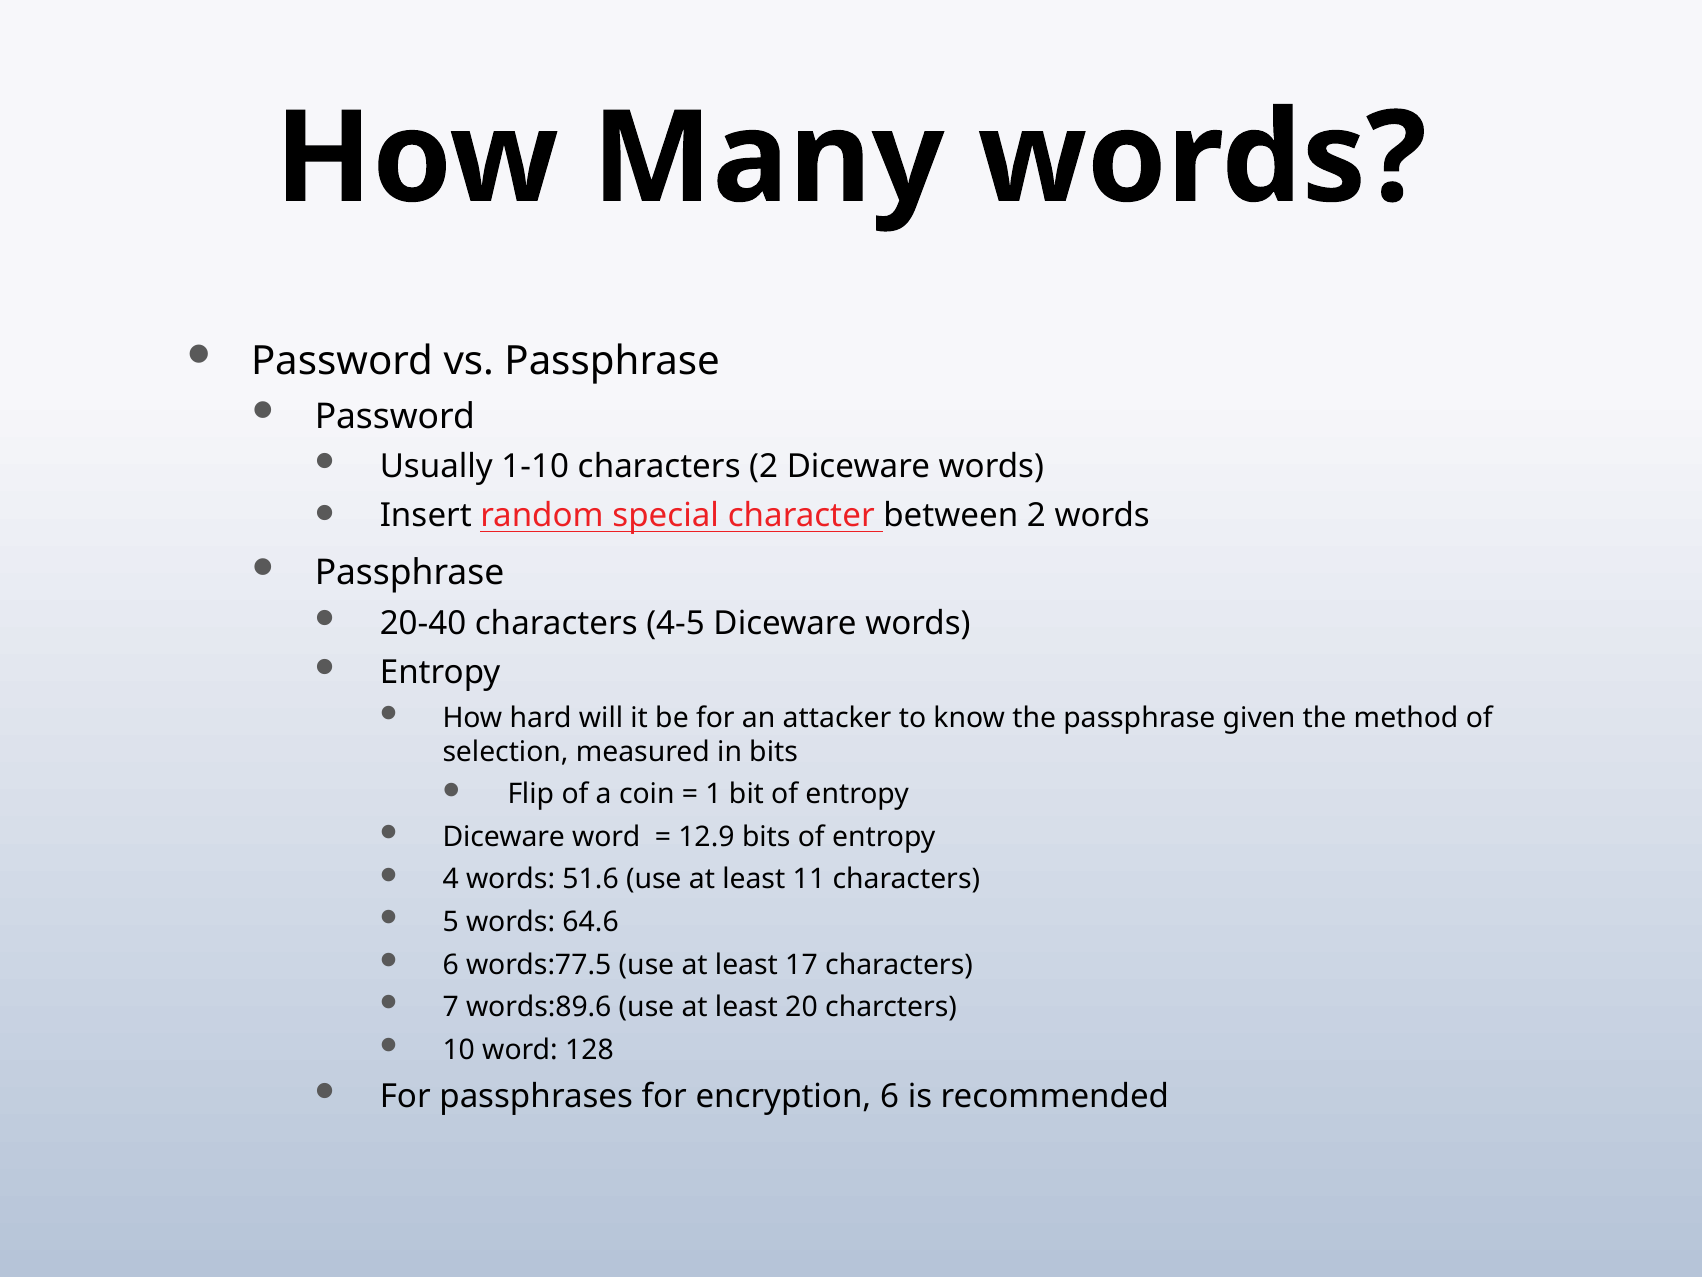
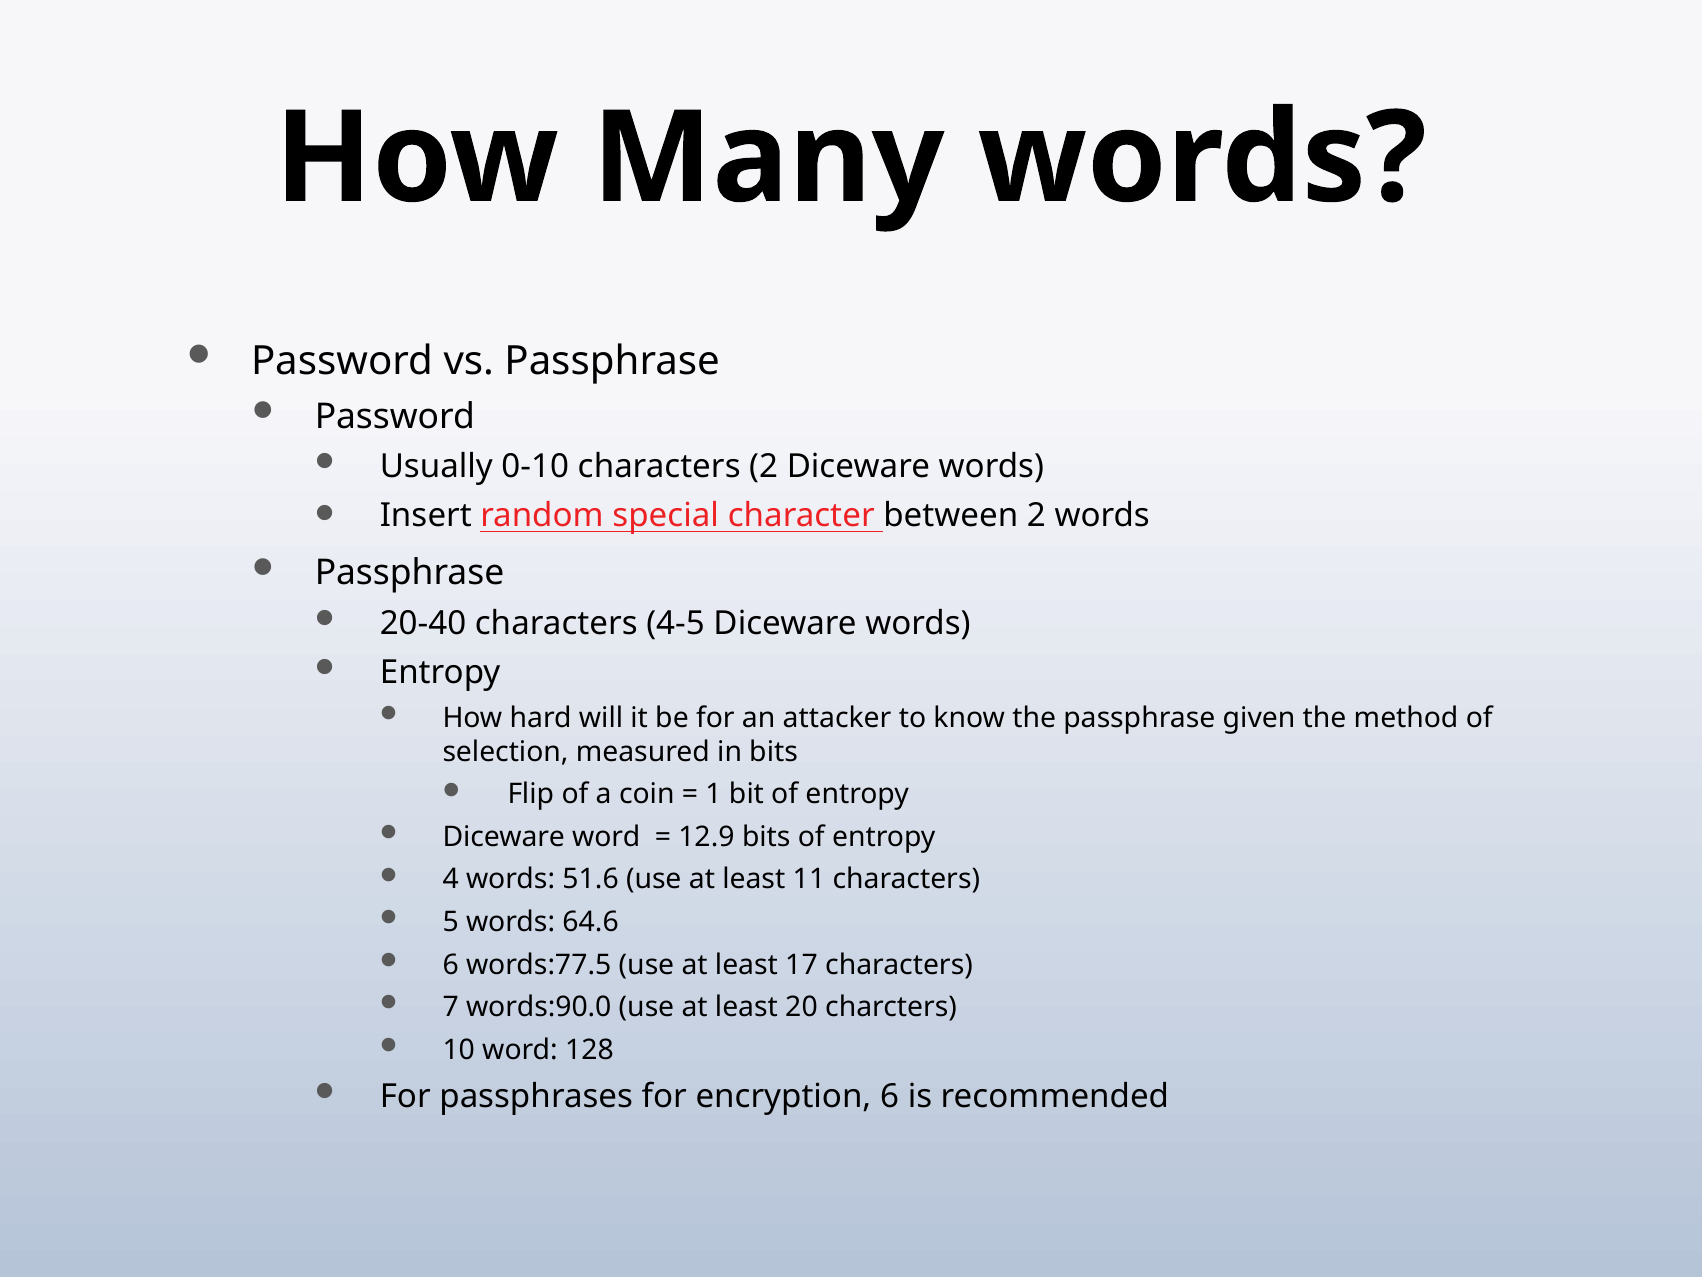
1-10: 1-10 -> 0-10 (535, 467)
words:89.6: words:89.6 -> words:90.0 (539, 1007)
